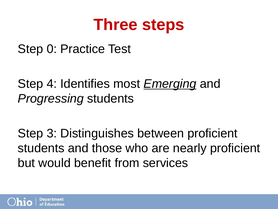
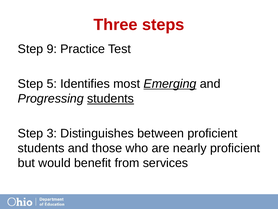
0: 0 -> 9 (52, 49)
4: 4 -> 5 (52, 84)
students underline: none -> present (111, 98)
